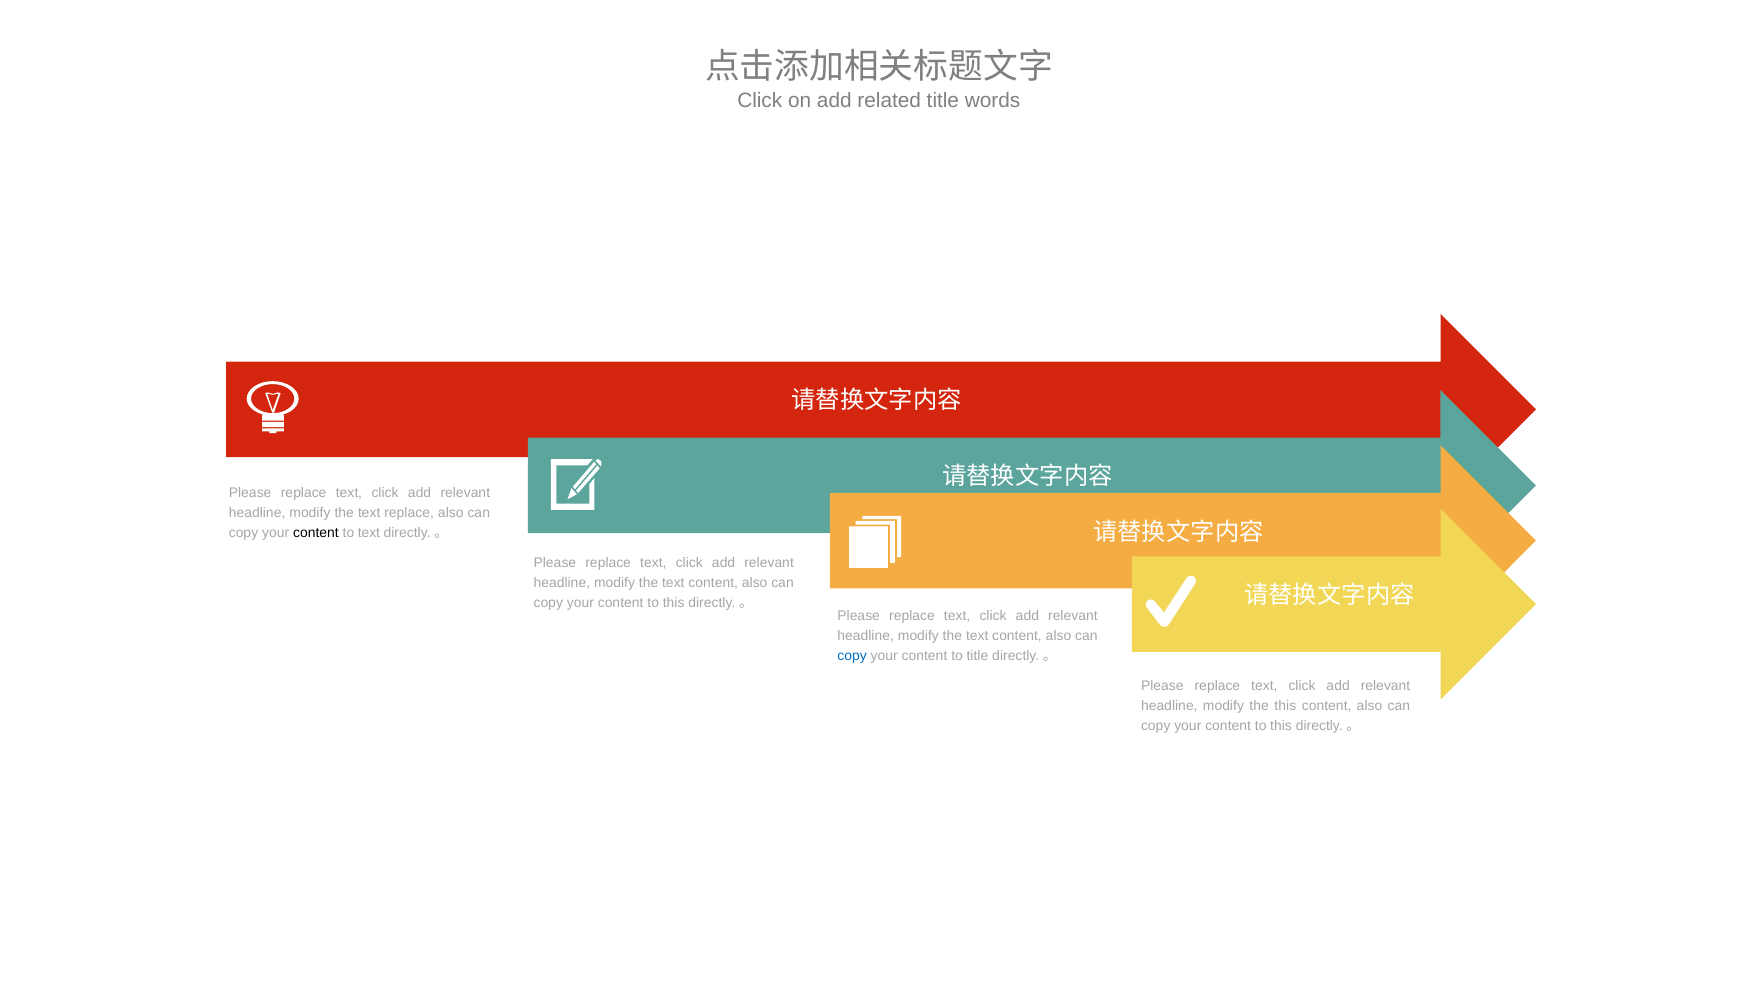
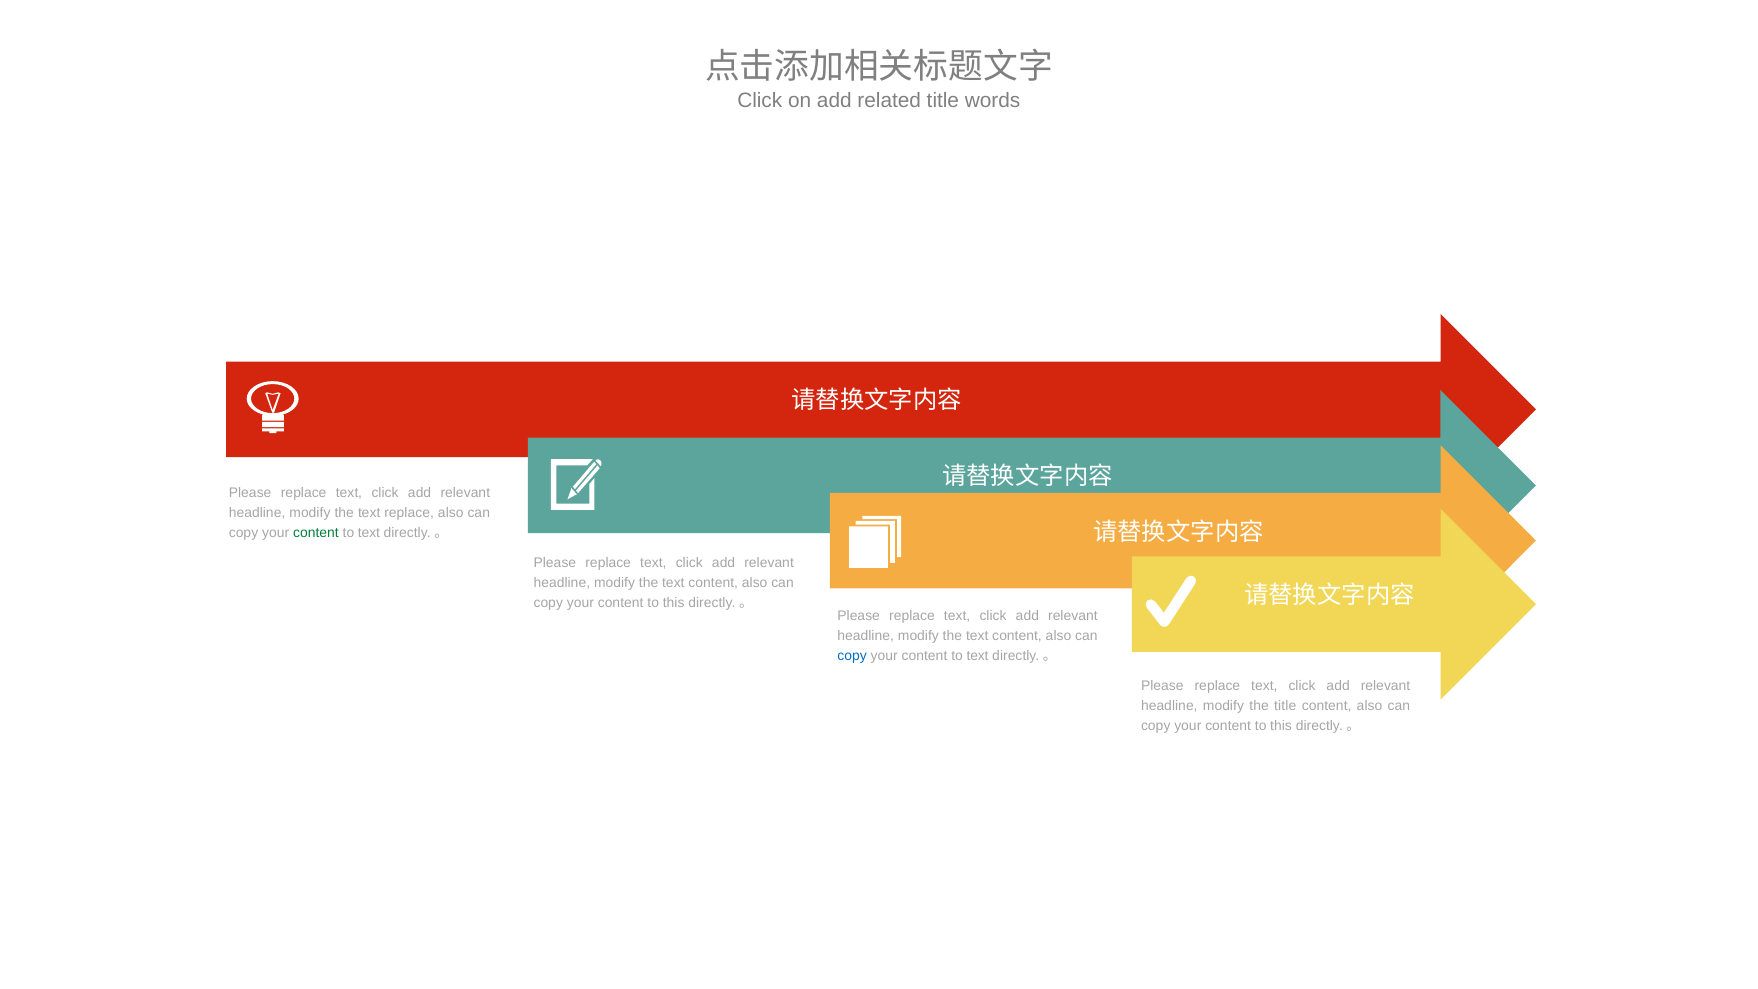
content colour: black -> green (316, 533)
title: title -> text (978, 656)
the this: this -> title (1285, 706)
